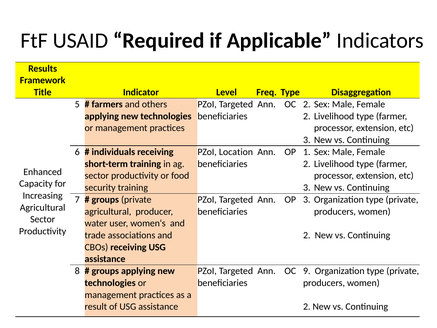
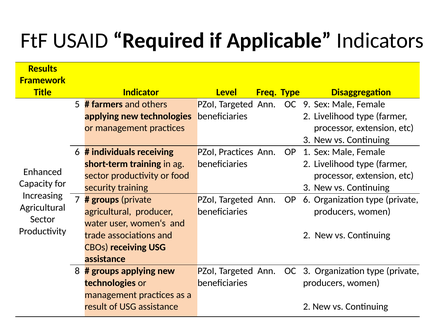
OC 2: 2 -> 9 (307, 104)
PZoI Location: Location -> Practices (236, 152)
OP 3: 3 -> 6 (307, 199)
OC 9: 9 -> 3 (307, 271)
